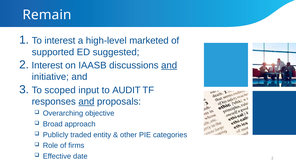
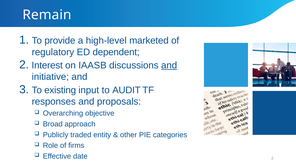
To interest: interest -> provide (60, 41)
supported: supported -> regulatory (53, 52)
suggested: suggested -> dependent (116, 52)
scoped: scoped -> existing (60, 90)
and underline: present -> none (86, 102)
